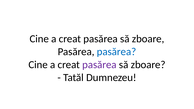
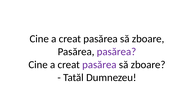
pasărea colour: blue -> purple (117, 52)
